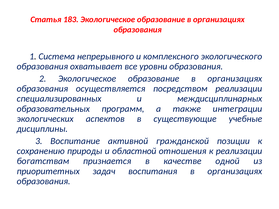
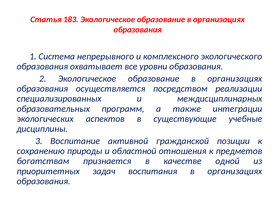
к реализации: реализации -> предметов (239, 151)
